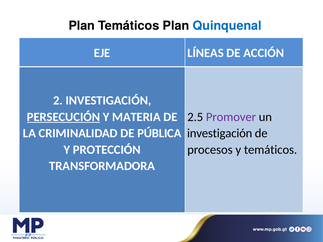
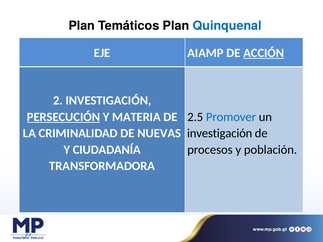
LÍNEAS: LÍNEAS -> AIAMP (205, 53)
ACCIÓN underline: none -> present (264, 53)
Promover colour: purple -> blue (231, 117)
PÚBLICA: PÚBLICA -> NUEVAS (159, 133)
PROTECCIÓN: PROTECCIÓN -> CIUDADANÍA (107, 150)
y temáticos: temáticos -> población (271, 150)
